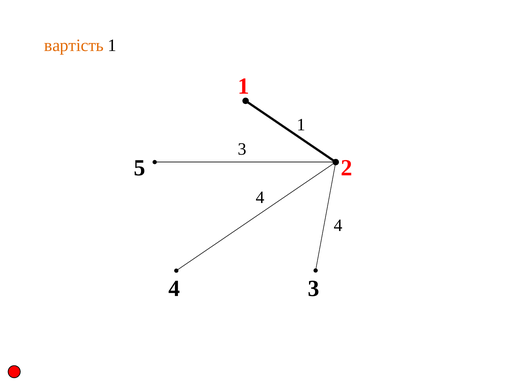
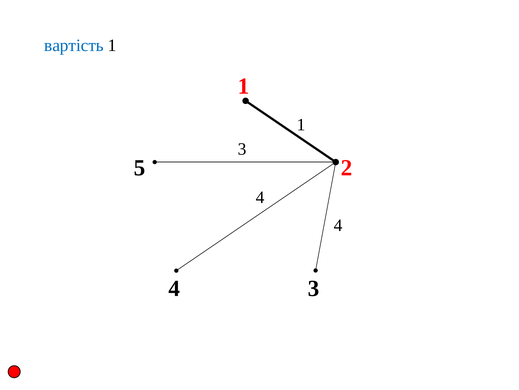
вартість colour: orange -> blue (74, 45)
